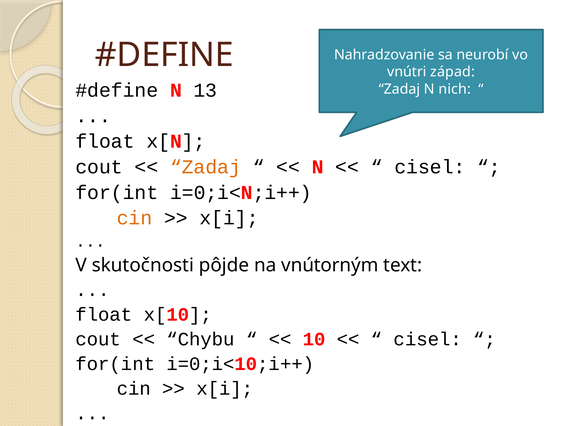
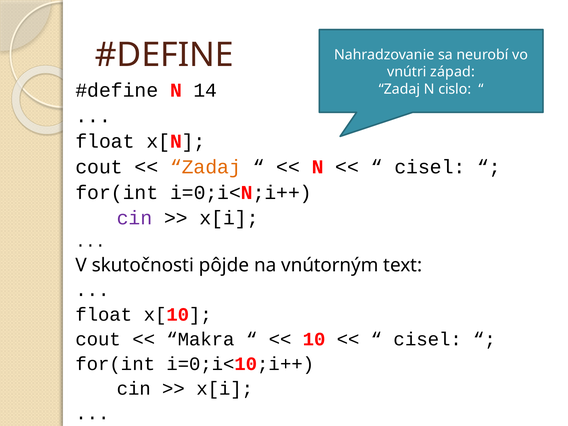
13: 13 -> 14 (205, 90)
nich: nich -> cislo (455, 89)
cin colour: orange -> purple (135, 218)
Chybu: Chybu -> Makra (201, 339)
